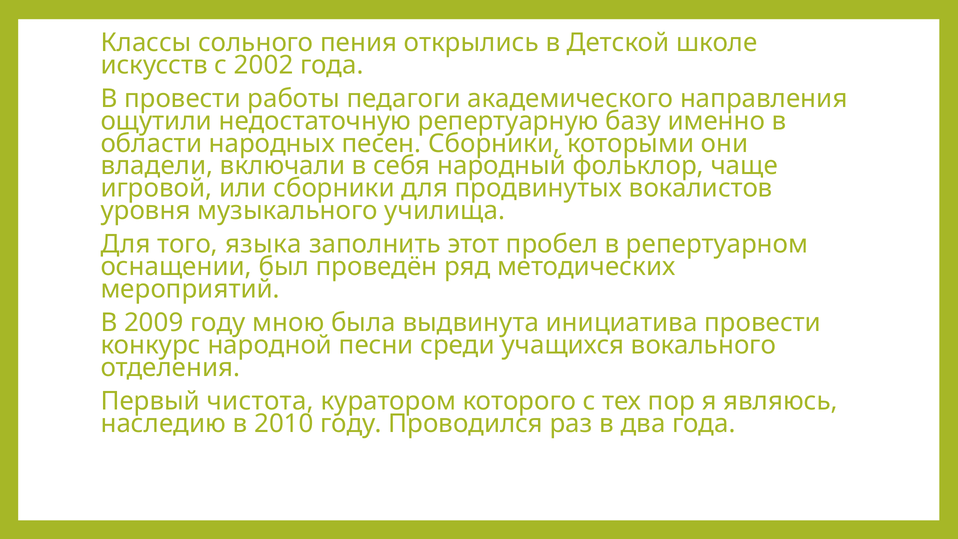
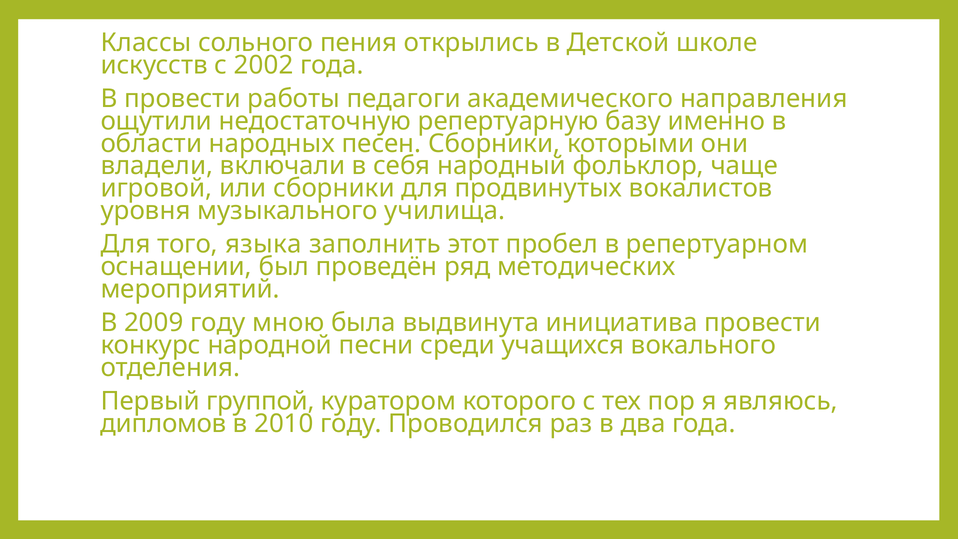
чистота: чистота -> группой (260, 401)
наследию: наследию -> дипломов (163, 423)
